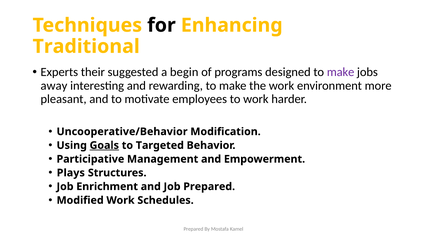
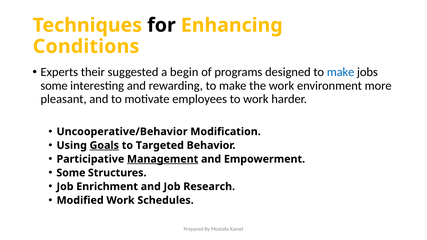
Traditional: Traditional -> Conditions (86, 46)
make colour: purple -> blue (341, 72)
away: away -> some (54, 86)
Management underline: none -> present (163, 159)
Plays: Plays -> Some (71, 173)
Job Prepared: Prepared -> Research (209, 187)
